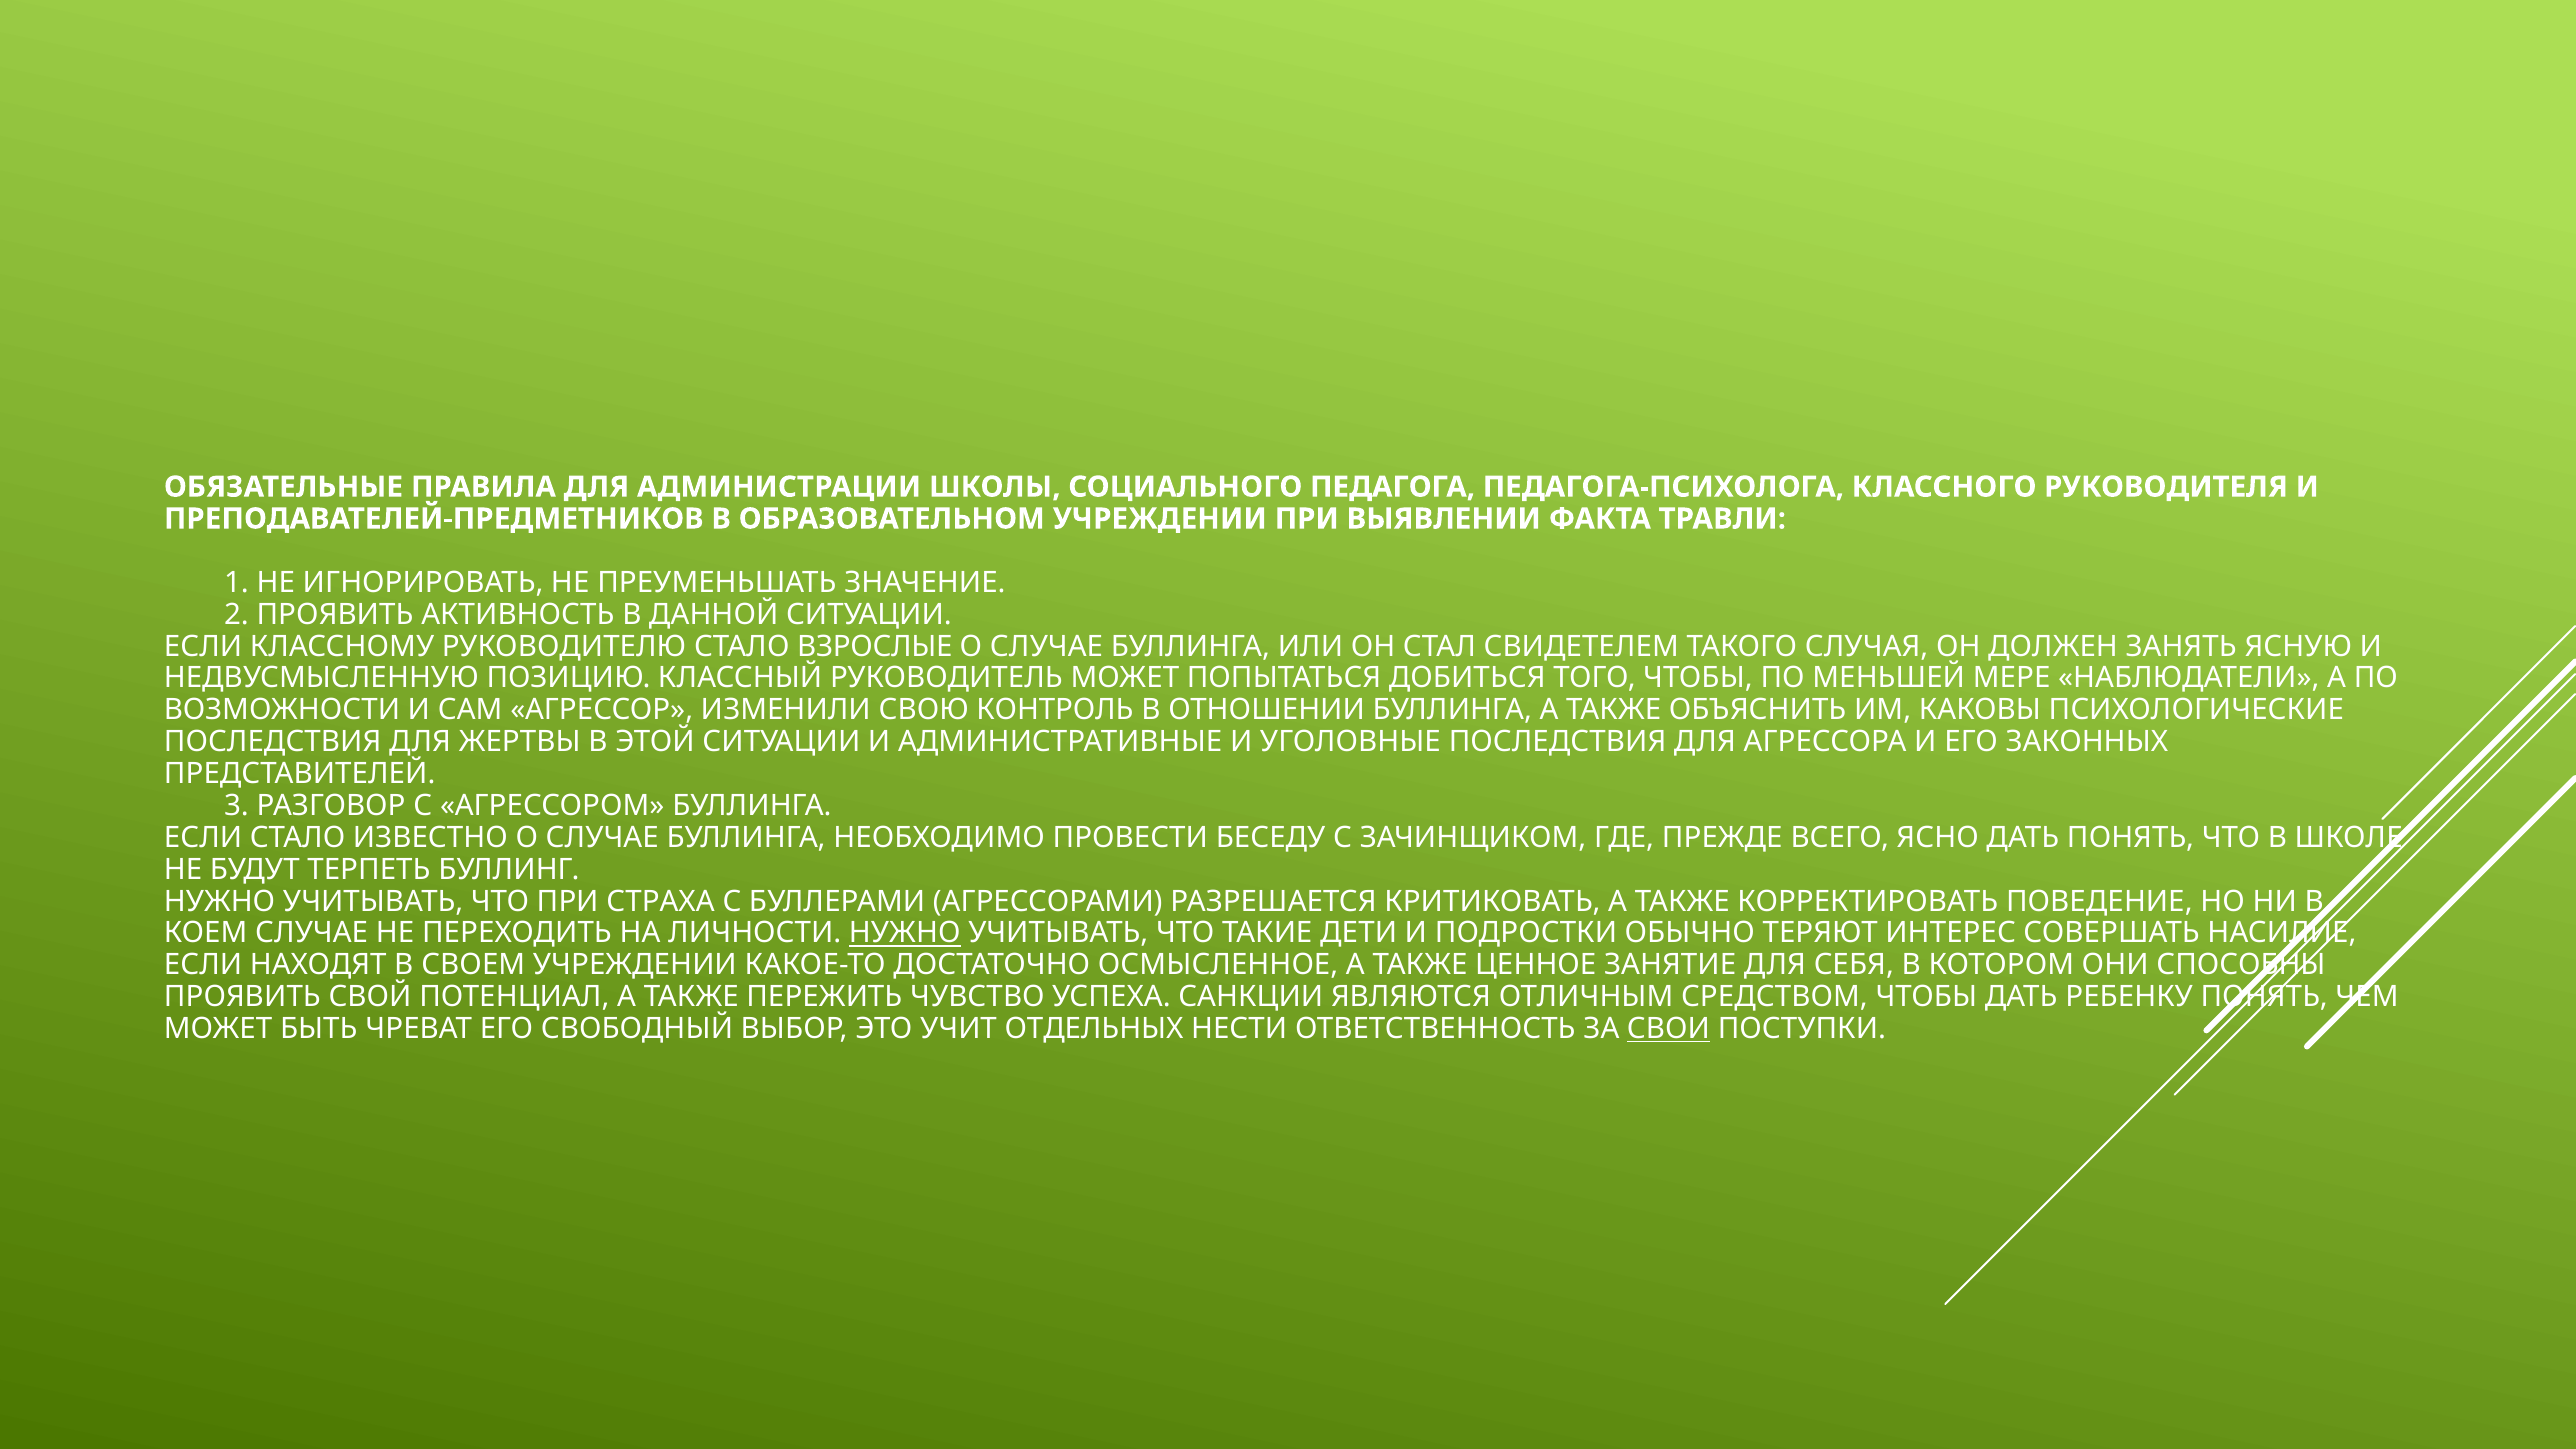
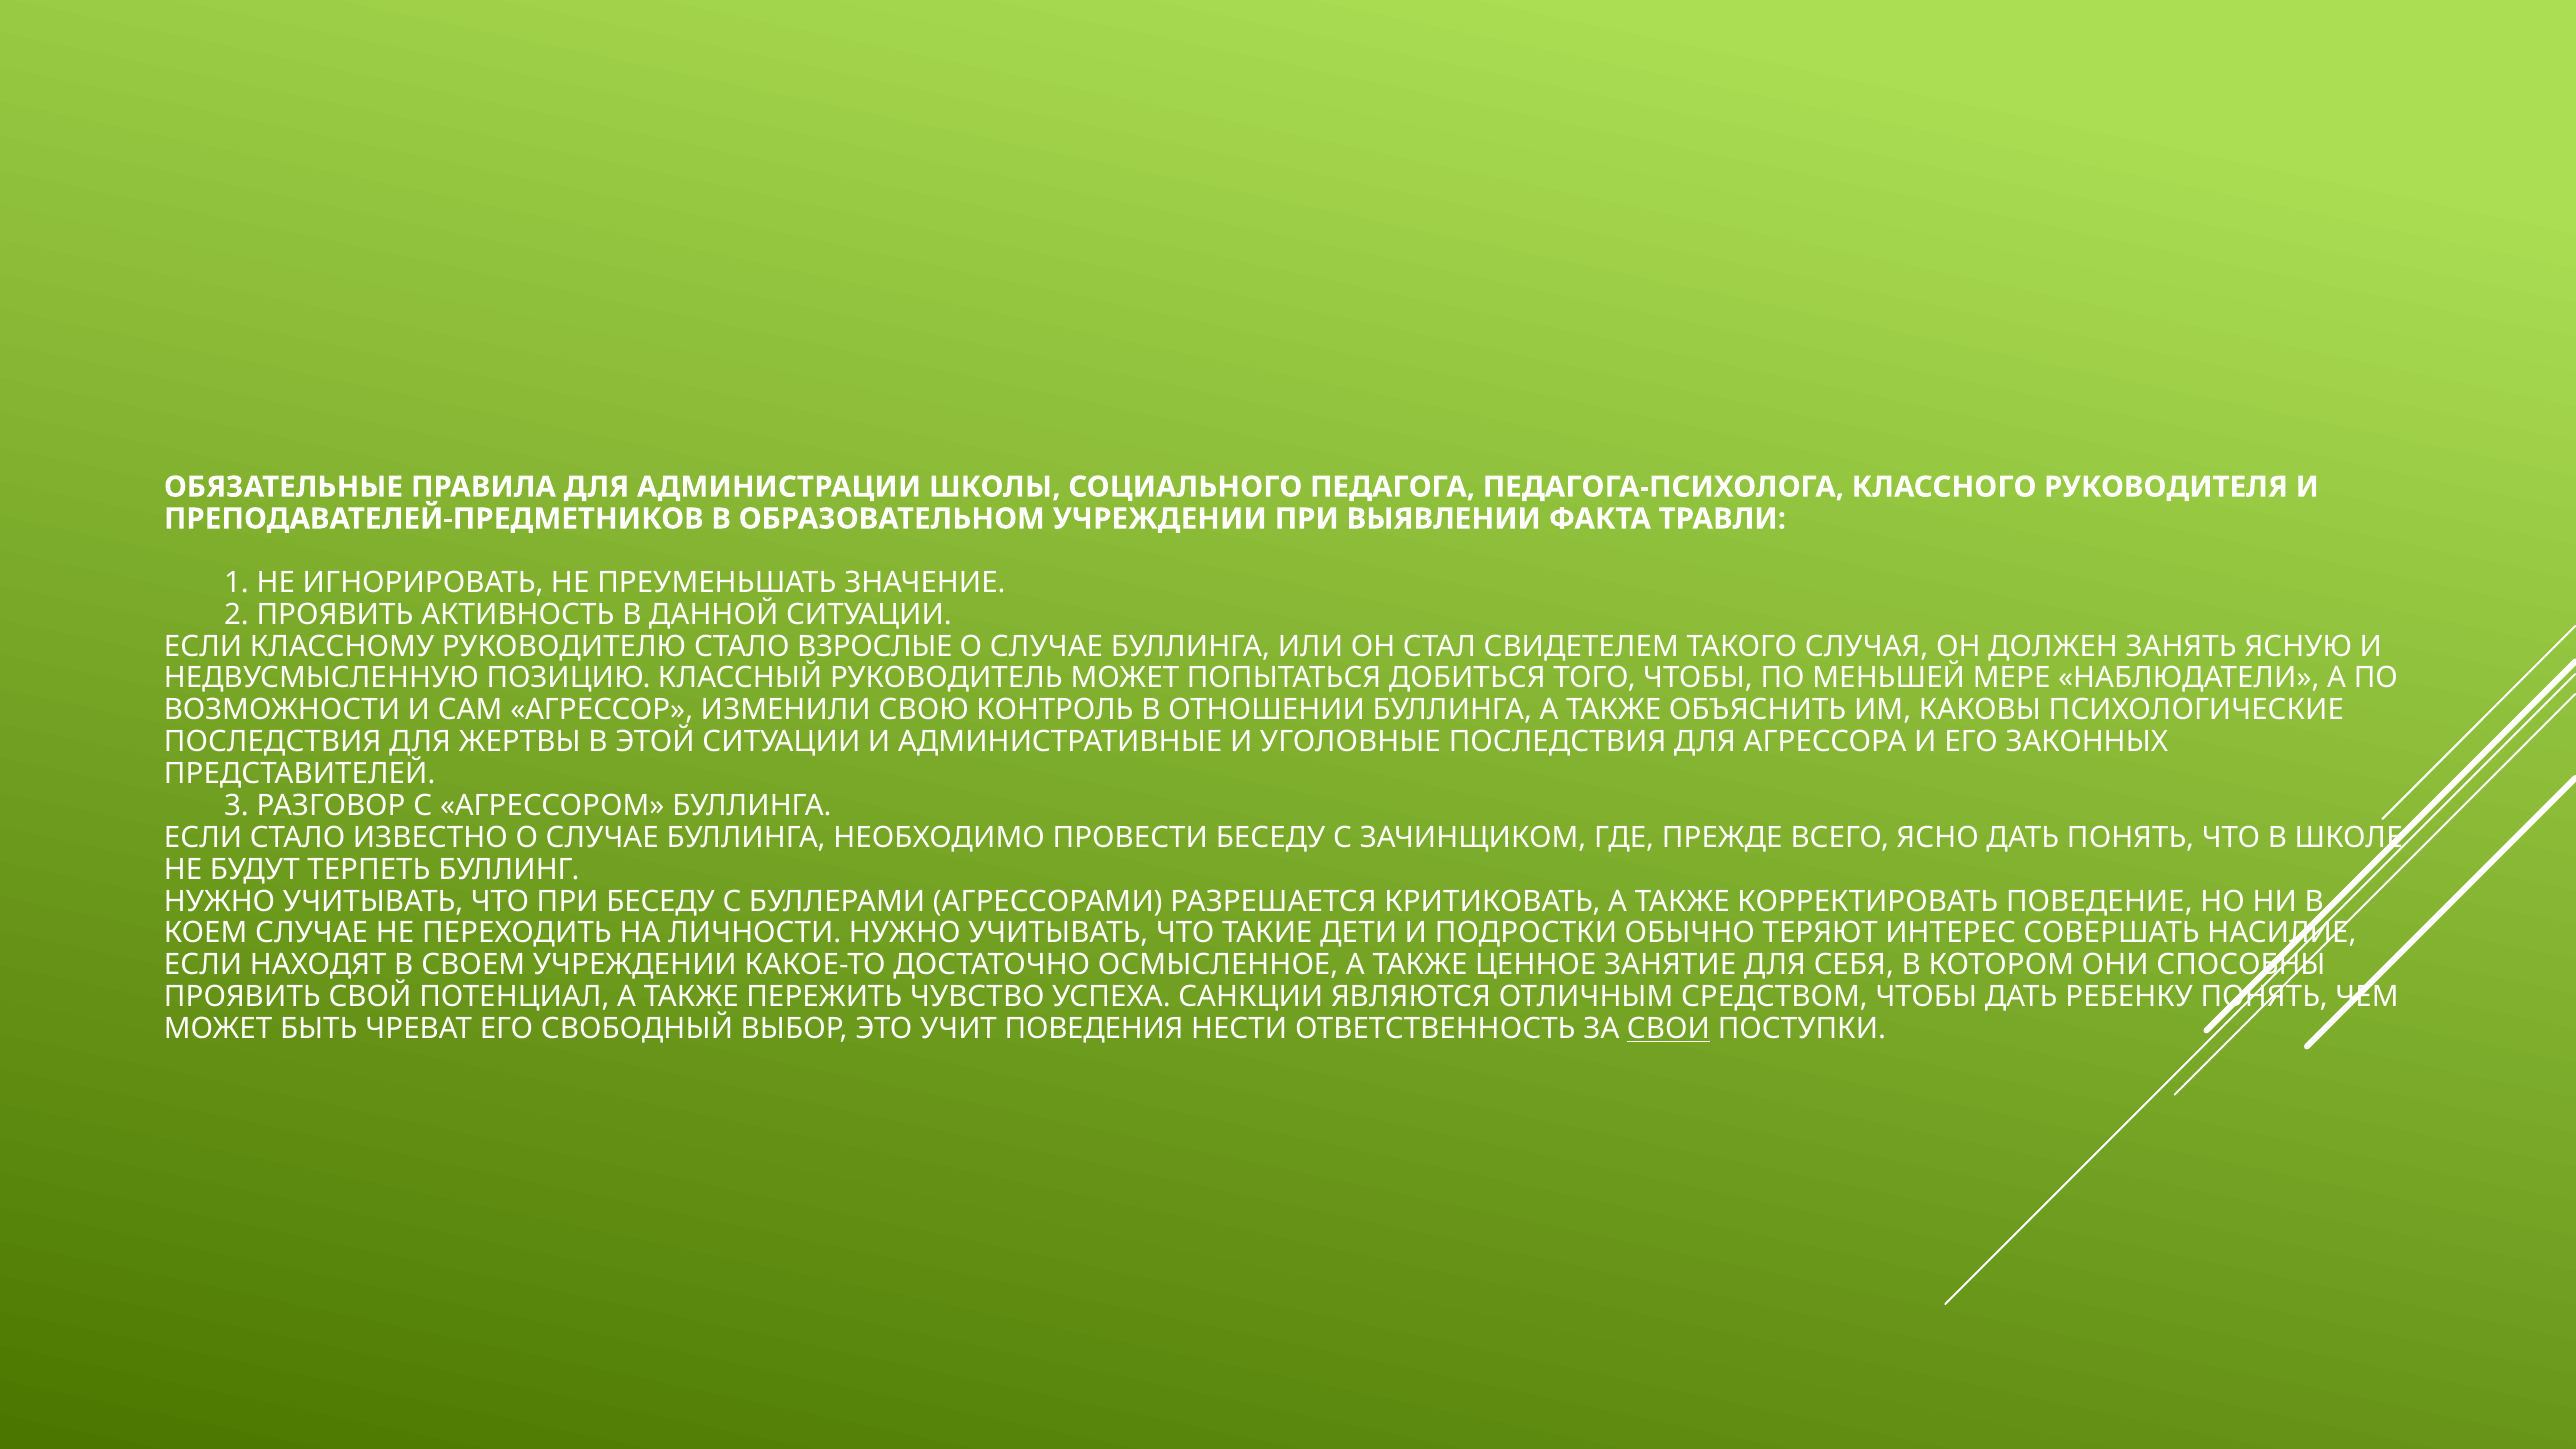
ПРИ СТРАХА: СТРАХА -> БЕСЕДУ (661, 901)
НУЖНО underline: present -> none (905, 933)
ОТДЕЛЬНЫХ: ОТДЕЛЬНЫХ -> ПОВЕДЕНИЯ (1094, 1029)
